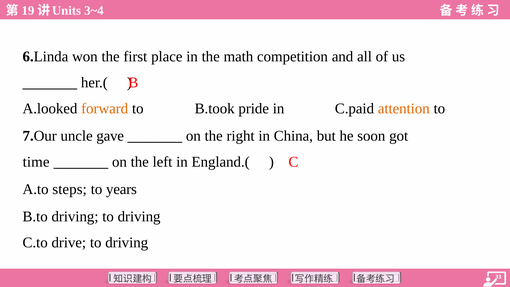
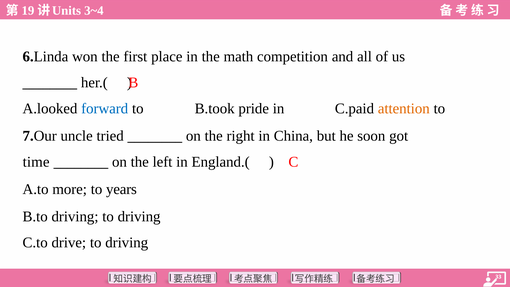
forward colour: orange -> blue (105, 109)
gave: gave -> tried (110, 136)
steps: steps -> more (70, 189)
